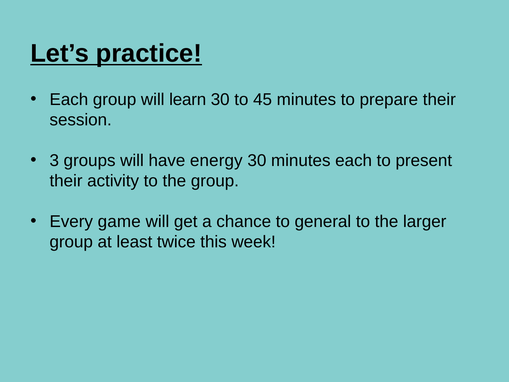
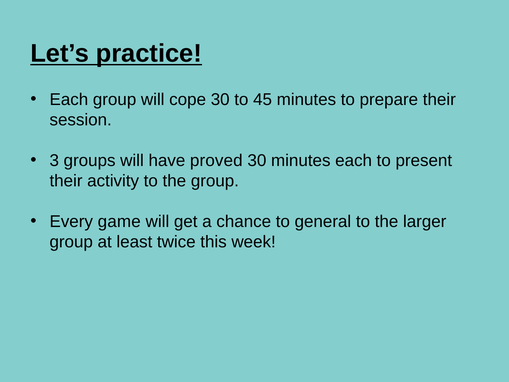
learn: learn -> cope (188, 99)
energy: energy -> proved (216, 160)
